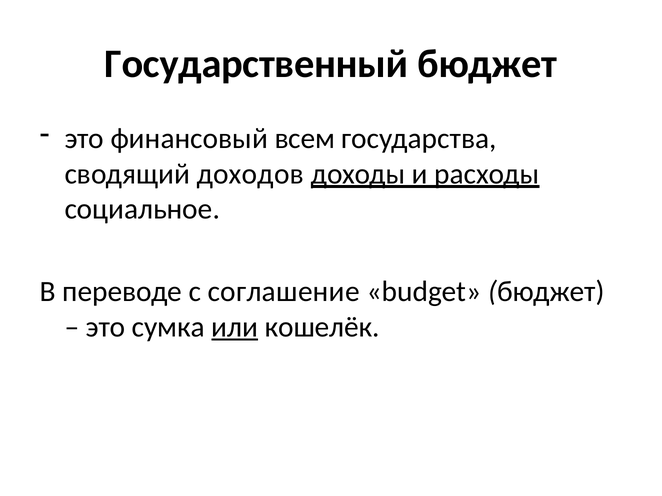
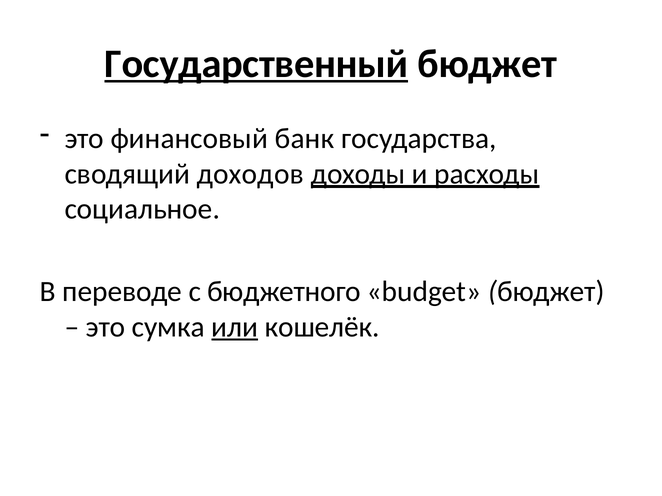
Государственный underline: none -> present (256, 64)
всем: всем -> банк (305, 139)
соглашение: соглашение -> бюджетного (284, 292)
